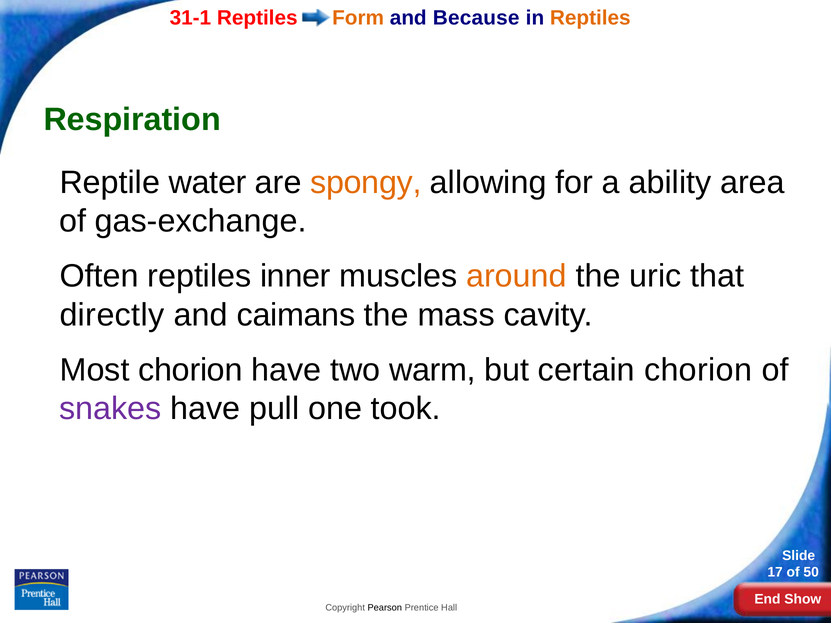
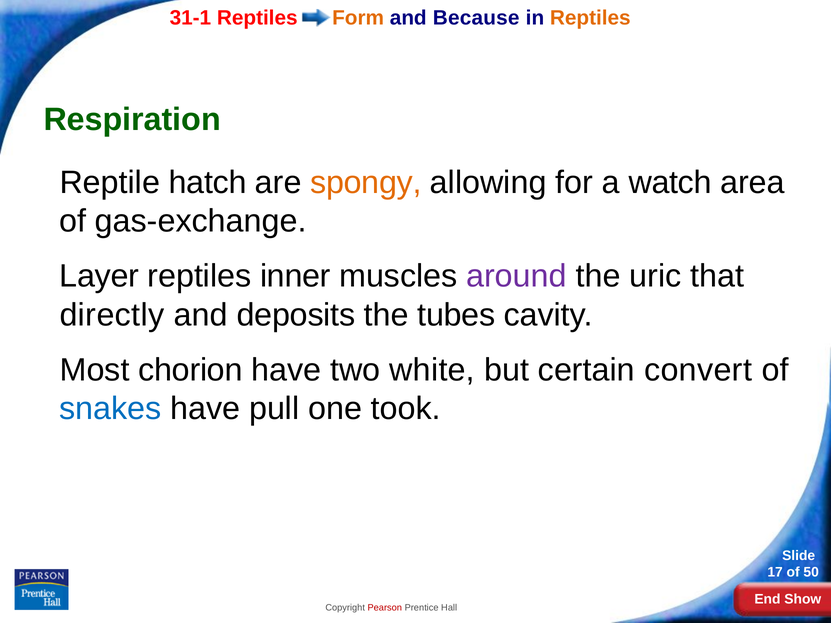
water: water -> hatch (208, 183)
ability: ability -> watch (670, 183)
Often: Often -> Layer (99, 276)
around colour: orange -> purple (517, 276)
caimans: caimans -> deposits (296, 315)
mass: mass -> tubes (456, 315)
warm: warm -> white (432, 370)
certain chorion: chorion -> convert (698, 370)
snakes colour: purple -> blue (110, 409)
Pearson colour: black -> red (385, 608)
